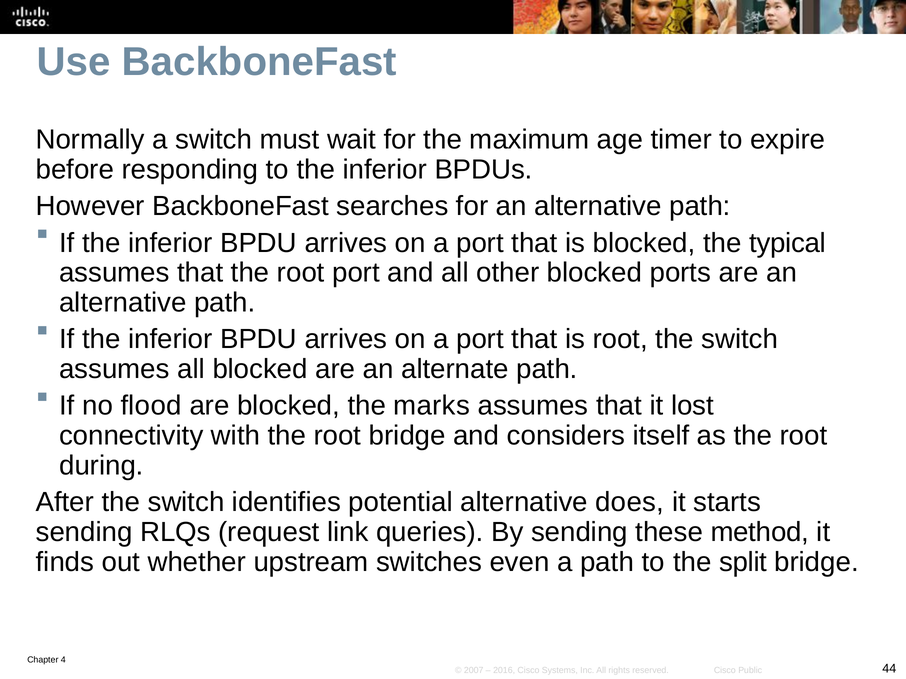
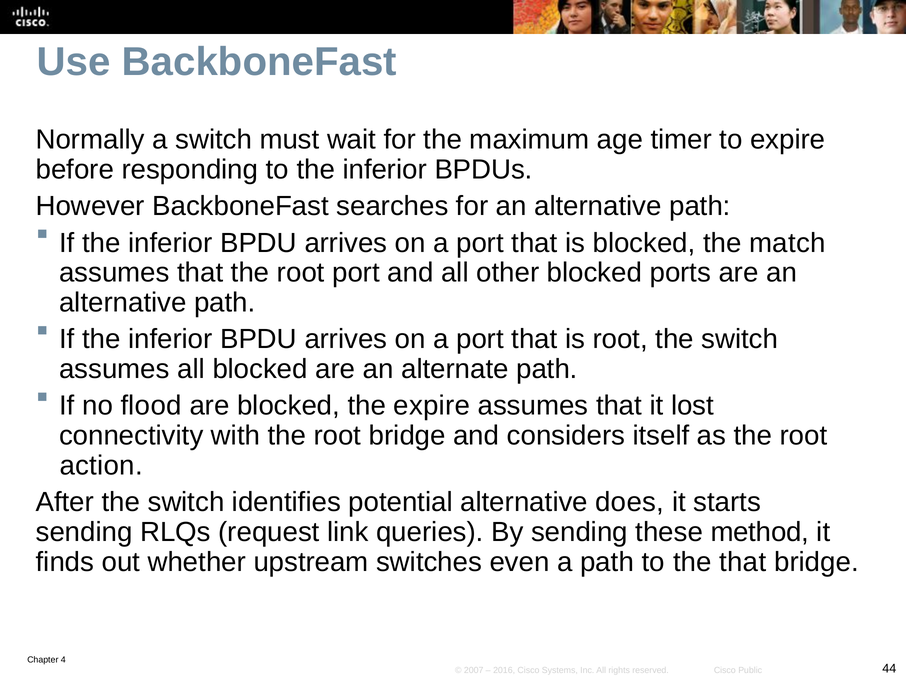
typical: typical -> match (787, 243)
the marks: marks -> expire (432, 406)
during: during -> action (101, 466)
the split: split -> that (743, 562)
